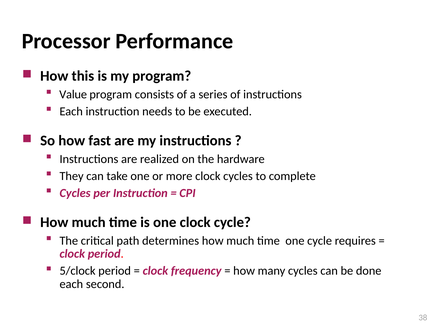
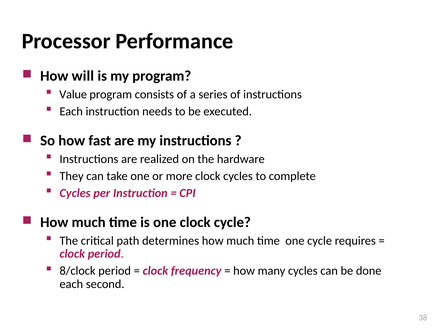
this: this -> will (83, 76)
5/clock: 5/clock -> 8/clock (78, 270)
